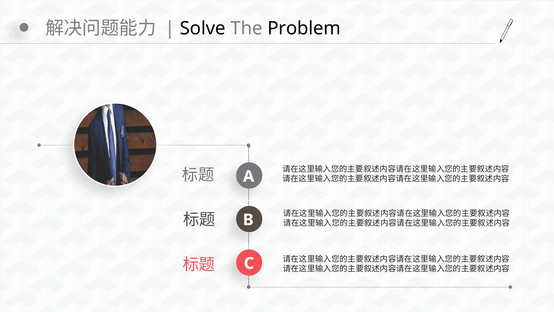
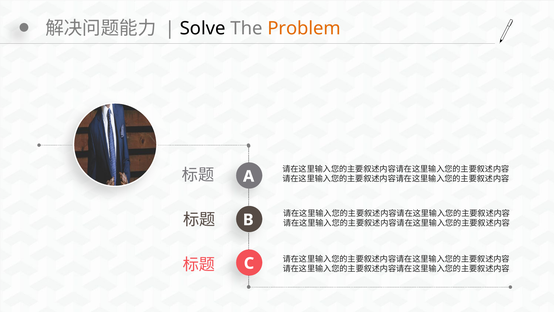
Problem colour: black -> orange (304, 29)
